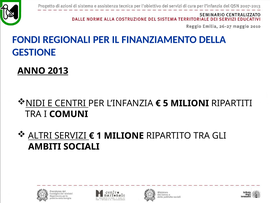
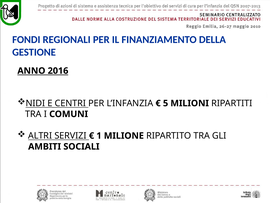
2013: 2013 -> 2016 (58, 71)
